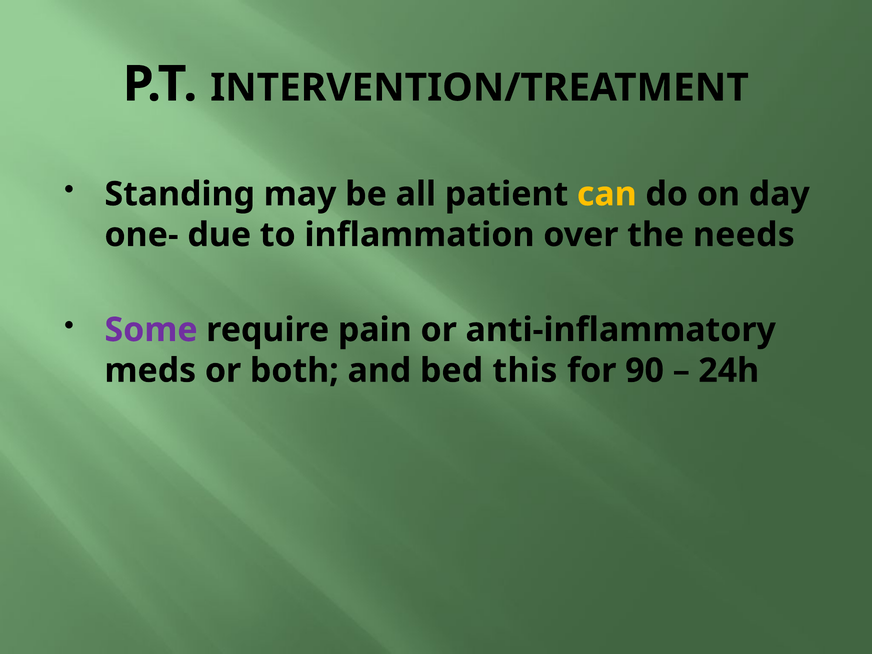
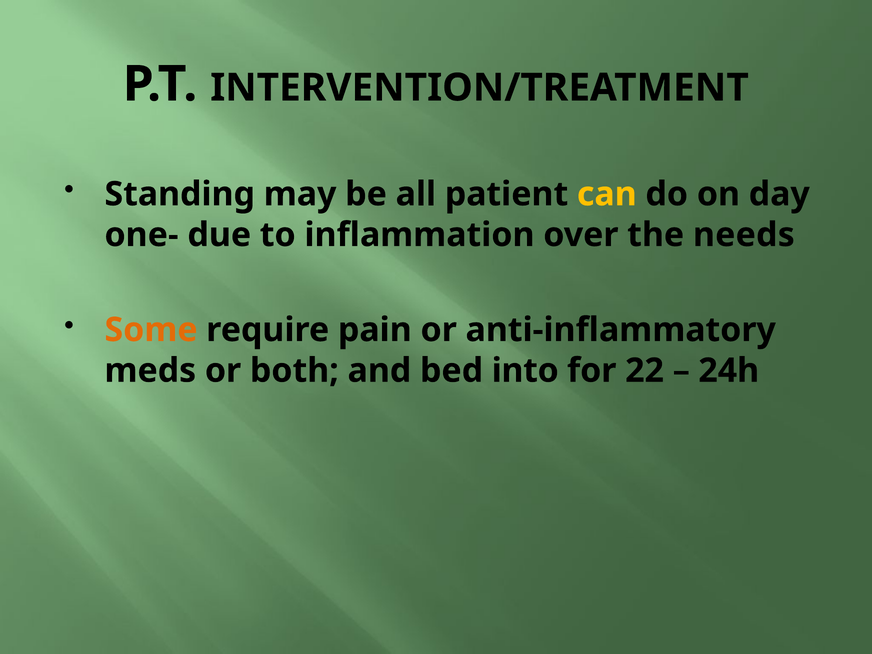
Some colour: purple -> orange (151, 330)
this: this -> into (525, 371)
90: 90 -> 22 (645, 371)
